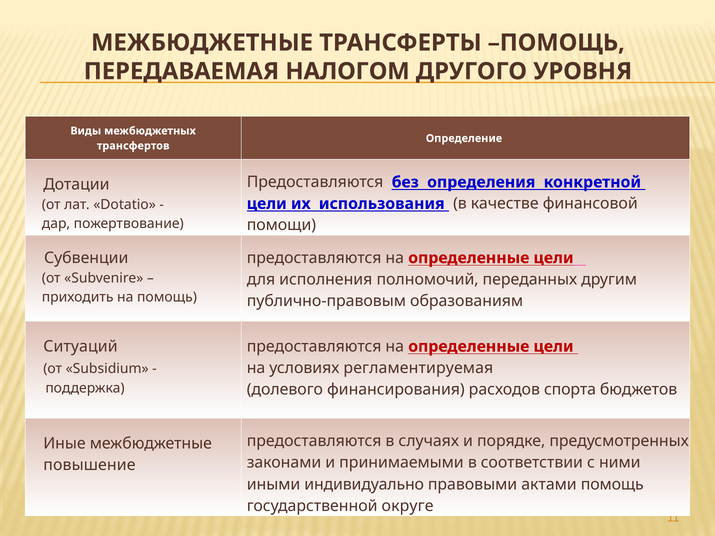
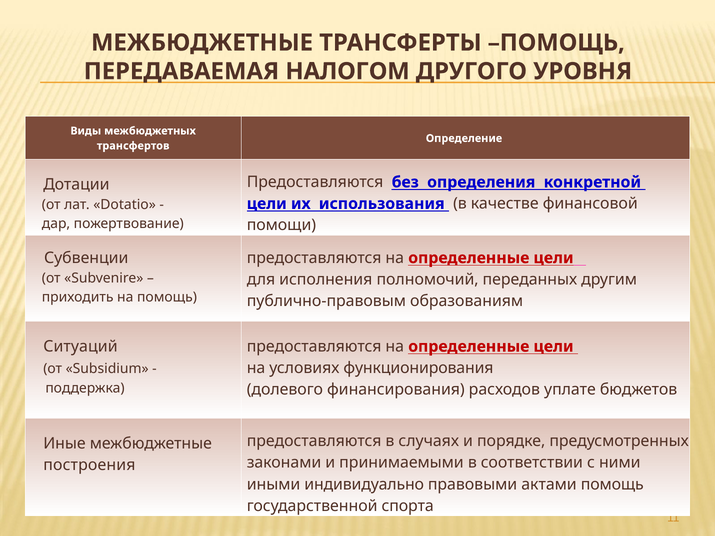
регламентируемая: регламентируемая -> функционирования (419, 368)
спорта: спорта -> уплате (570, 390)
повышение: повышение -> построения (89, 465)
округе: округе -> спорта (408, 506)
